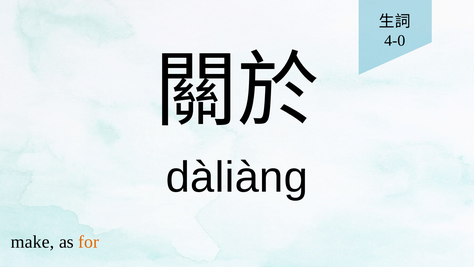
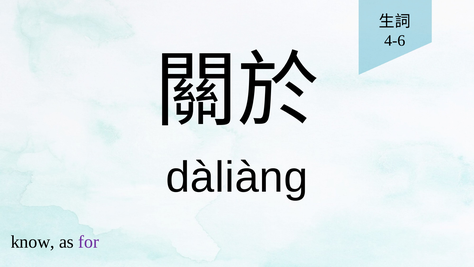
4-0: 4-0 -> 4-6 (395, 40)
make: make -> know (33, 242)
for colour: orange -> purple (89, 242)
